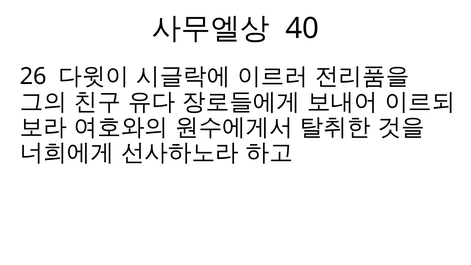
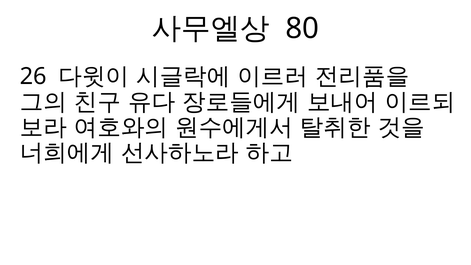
40: 40 -> 80 (302, 28)
